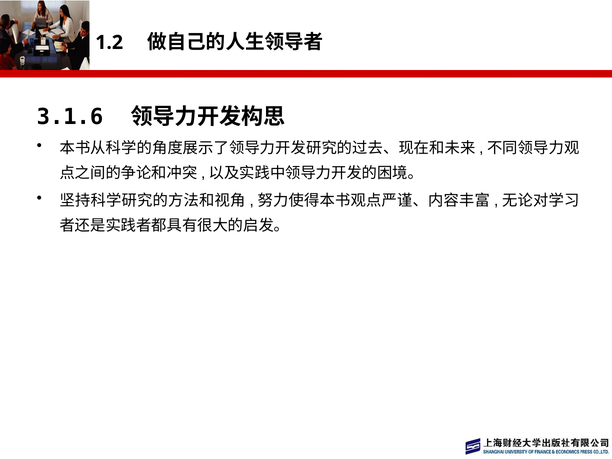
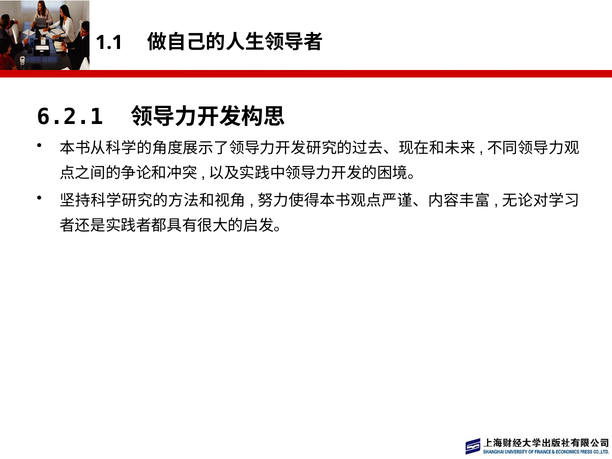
1.2: 1.2 -> 1.1 (109, 42)
3.1.6: 3.1.6 -> 6.2.1 (70, 117)
